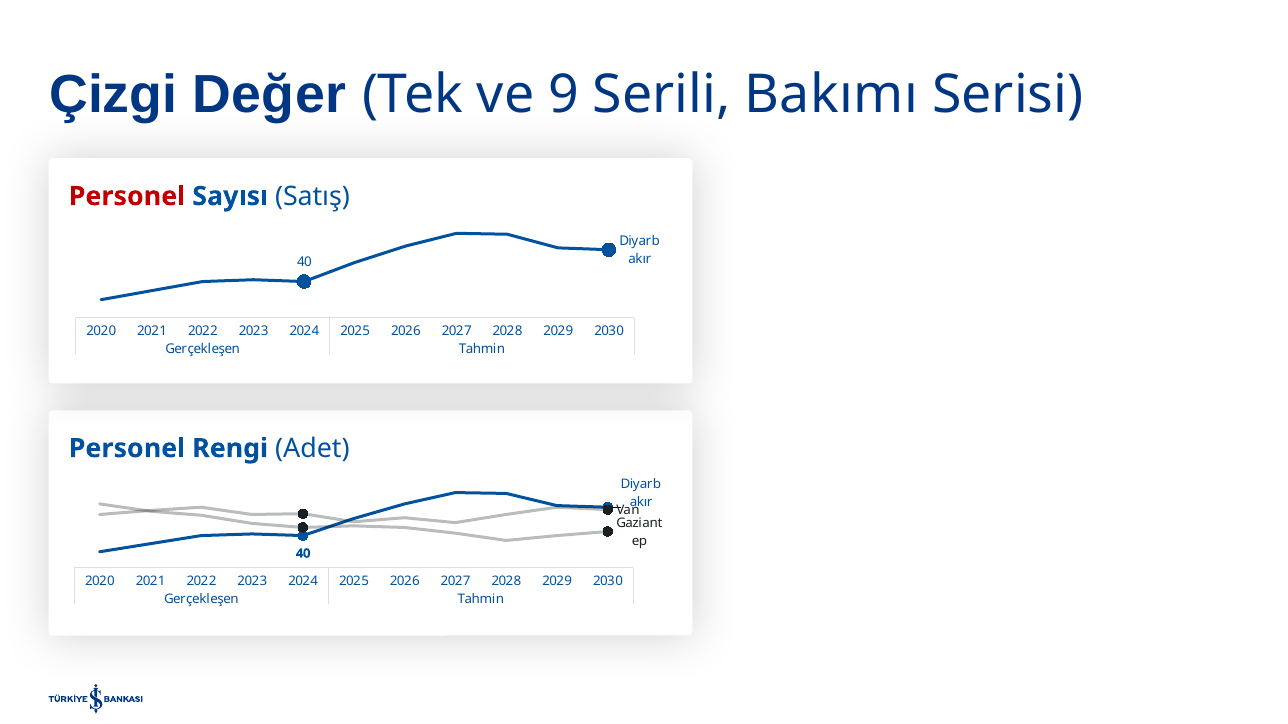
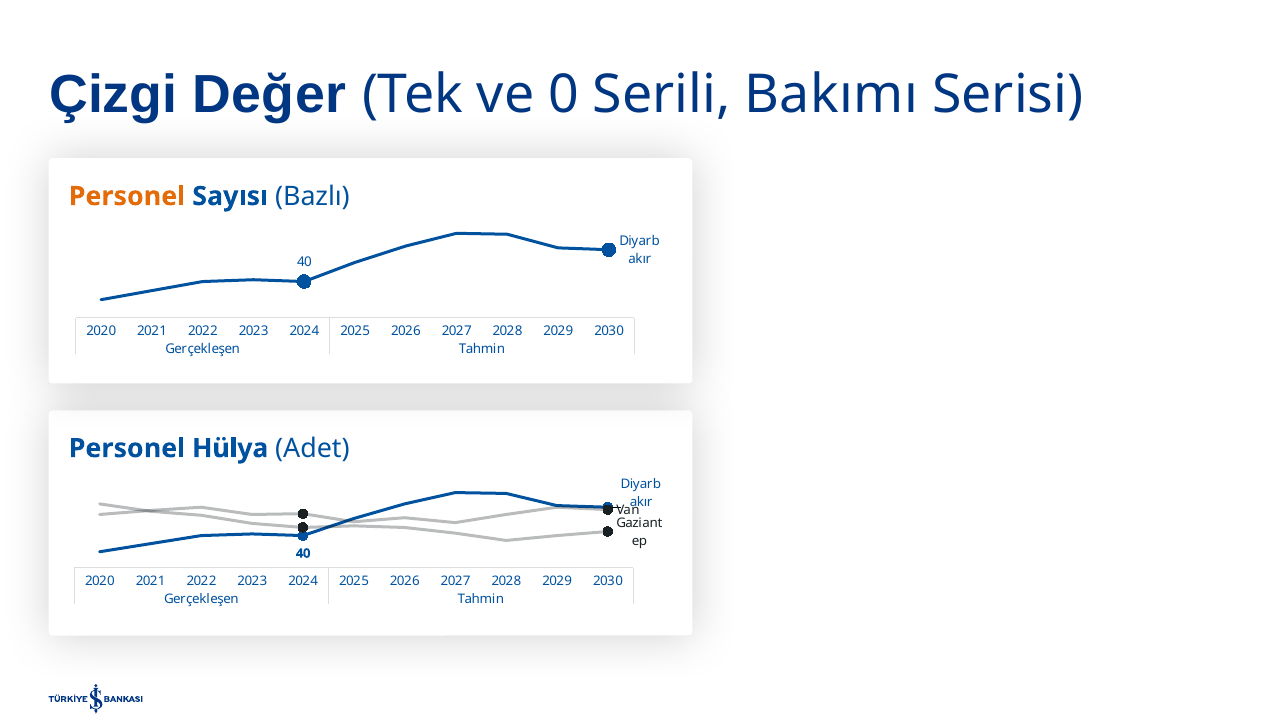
9: 9 -> 0 (564, 95)
Personel colour: red -> orange (127, 196)
Satış: Satış -> Bazlı (312, 196)
Rengi: Rengi -> Hülya (230, 449)
